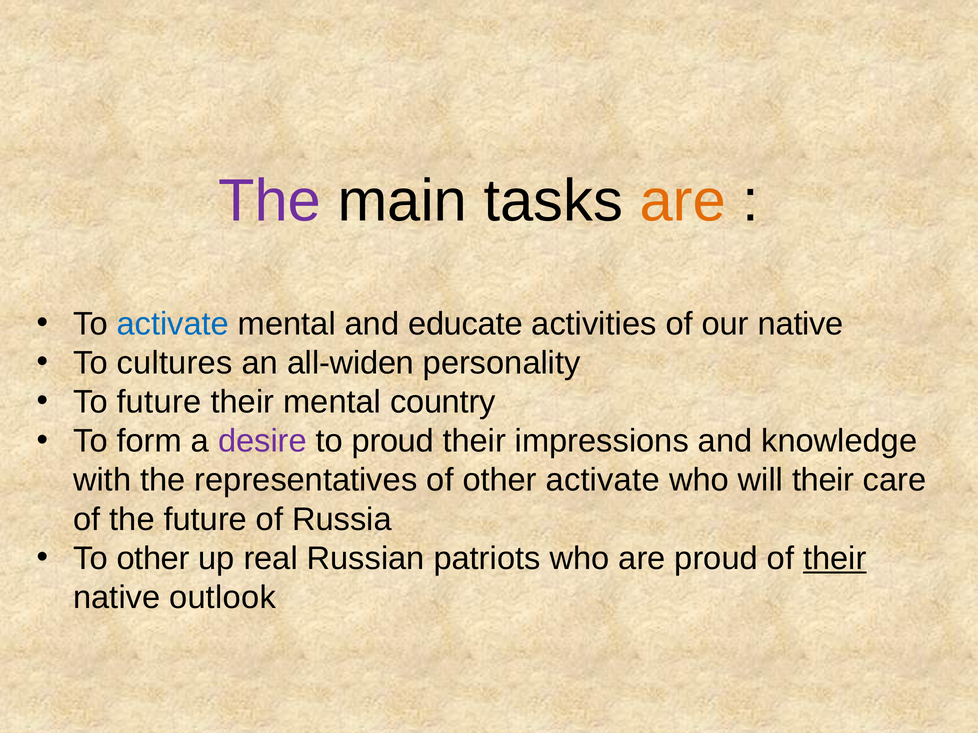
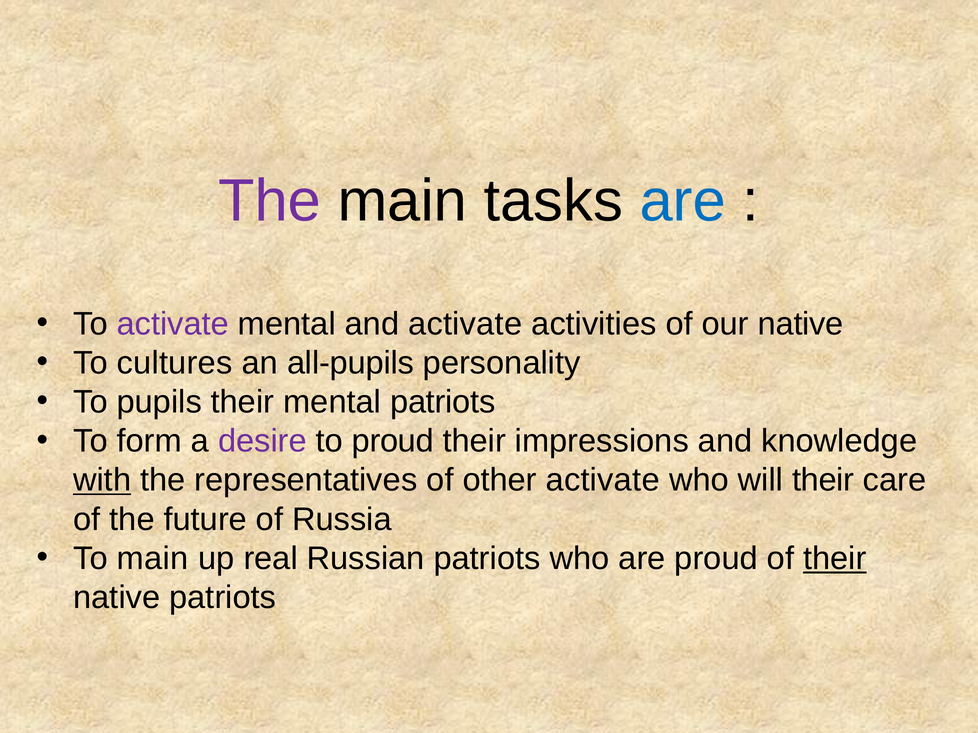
are colour: orange -> blue (683, 201)
activate colour: blue -> purple (173, 324)
and educate: educate -> activate (465, 324)
all-widen: all-widen -> all-pupils (351, 363)
To future: future -> pupils (159, 402)
mental country: country -> patriots (443, 402)
with underline: none -> present (102, 481)
To other: other -> main (153, 559)
native outlook: outlook -> patriots (223, 598)
